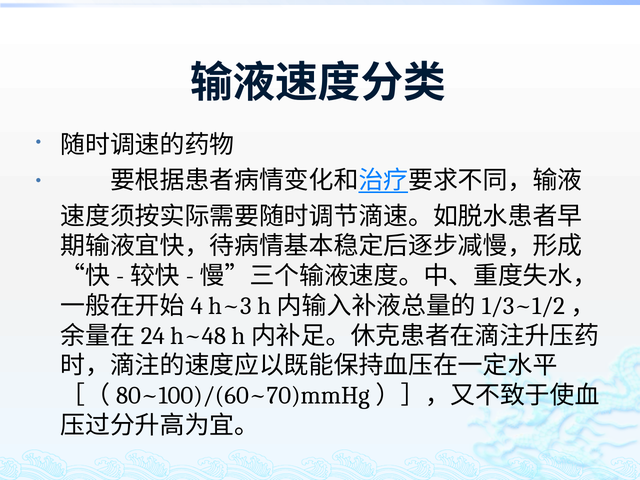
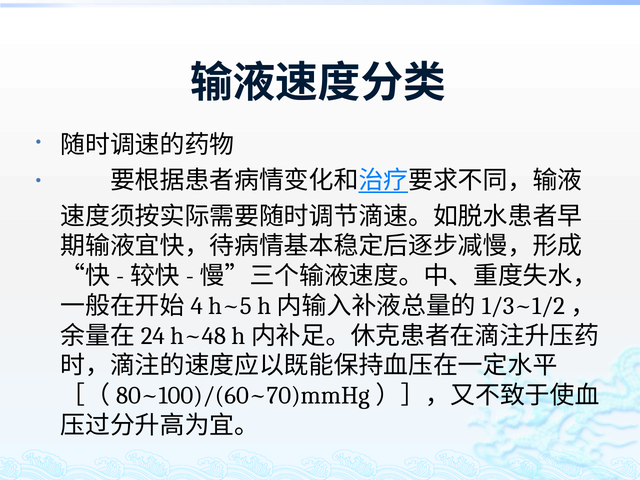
h~3: h~3 -> h~5 (230, 306)
